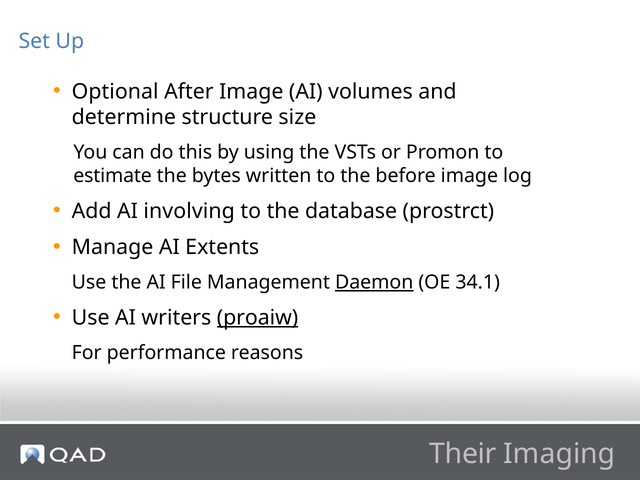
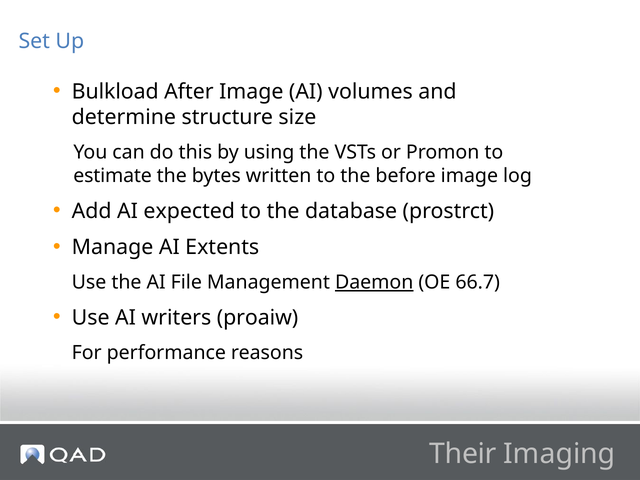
Optional: Optional -> Bulkload (115, 92)
involving: involving -> expected (189, 211)
34.1: 34.1 -> 66.7 (478, 282)
proaiw underline: present -> none (258, 318)
